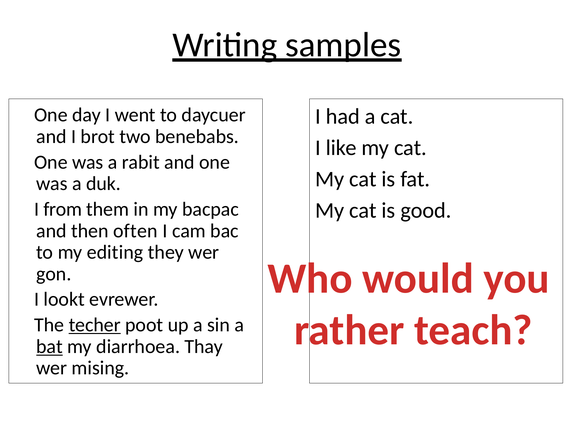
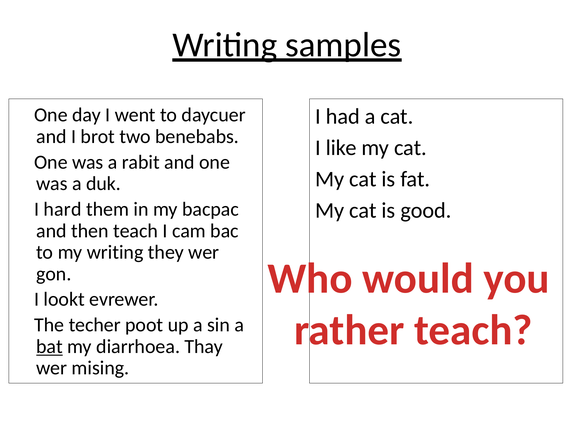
from: from -> hard (63, 209)
then often: often -> teach (136, 231)
my editing: editing -> writing (115, 252)
techer underline: present -> none (95, 325)
